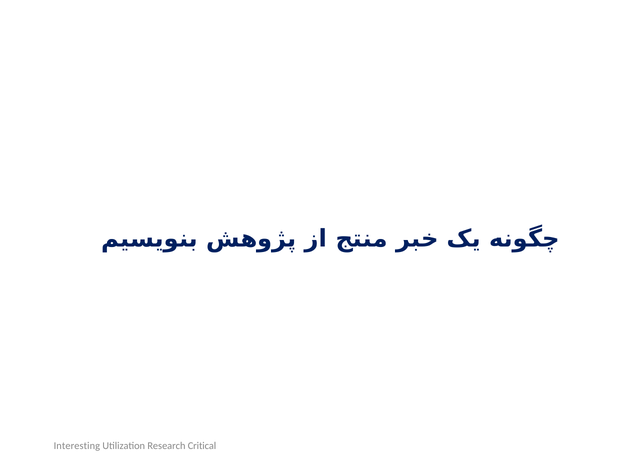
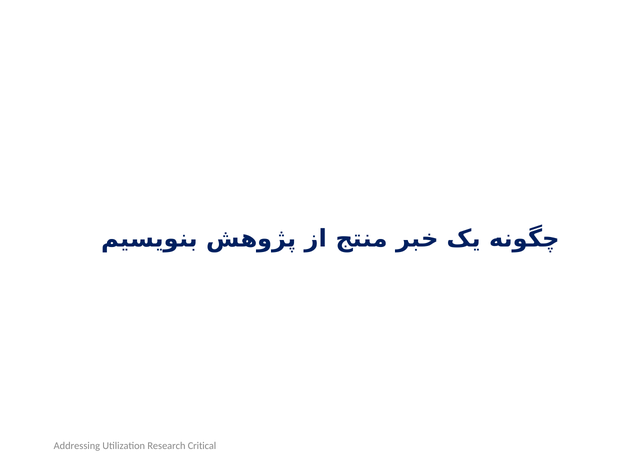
Interesting: Interesting -> Addressing (77, 446)
